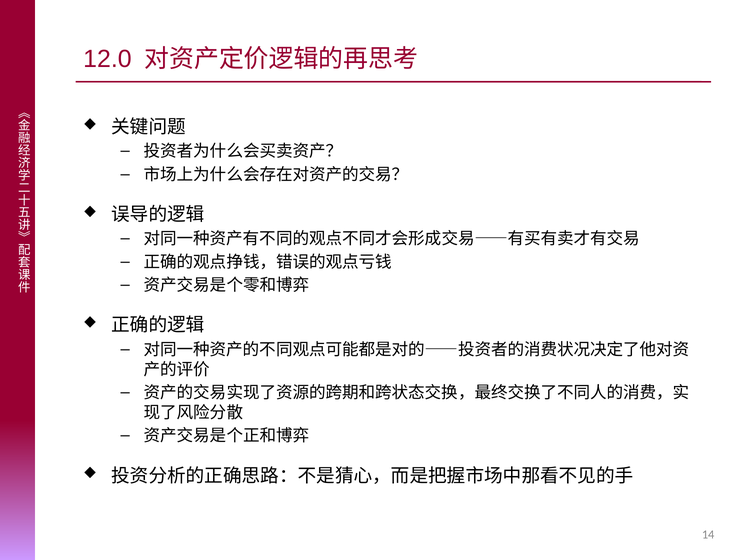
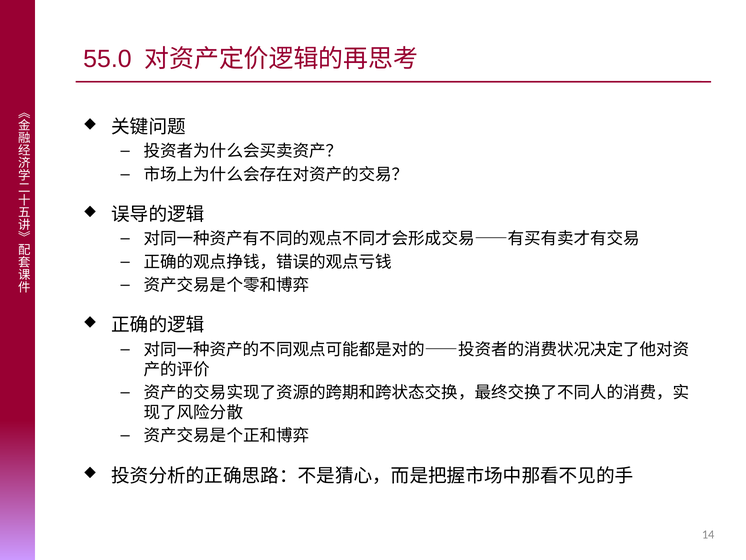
12.0: 12.0 -> 55.0 (107, 59)
